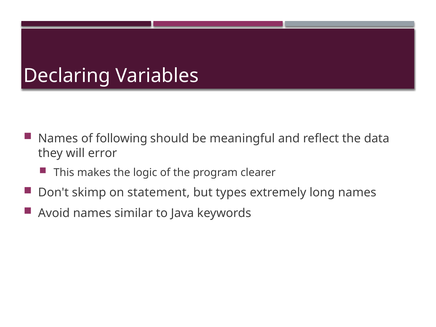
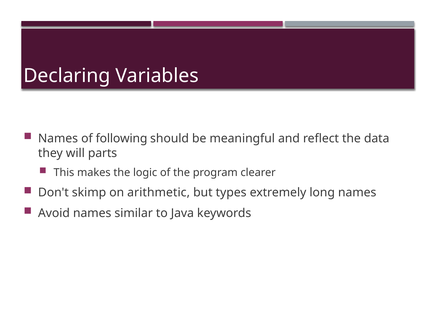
error: error -> parts (103, 153)
statement: statement -> arithmetic (159, 193)
